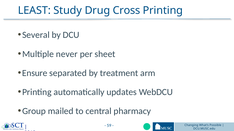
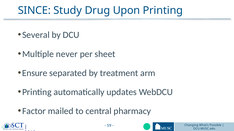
LEAST: LEAST -> SINCE (34, 11)
Cross: Cross -> Upon (127, 11)
Group: Group -> Factor (34, 112)
